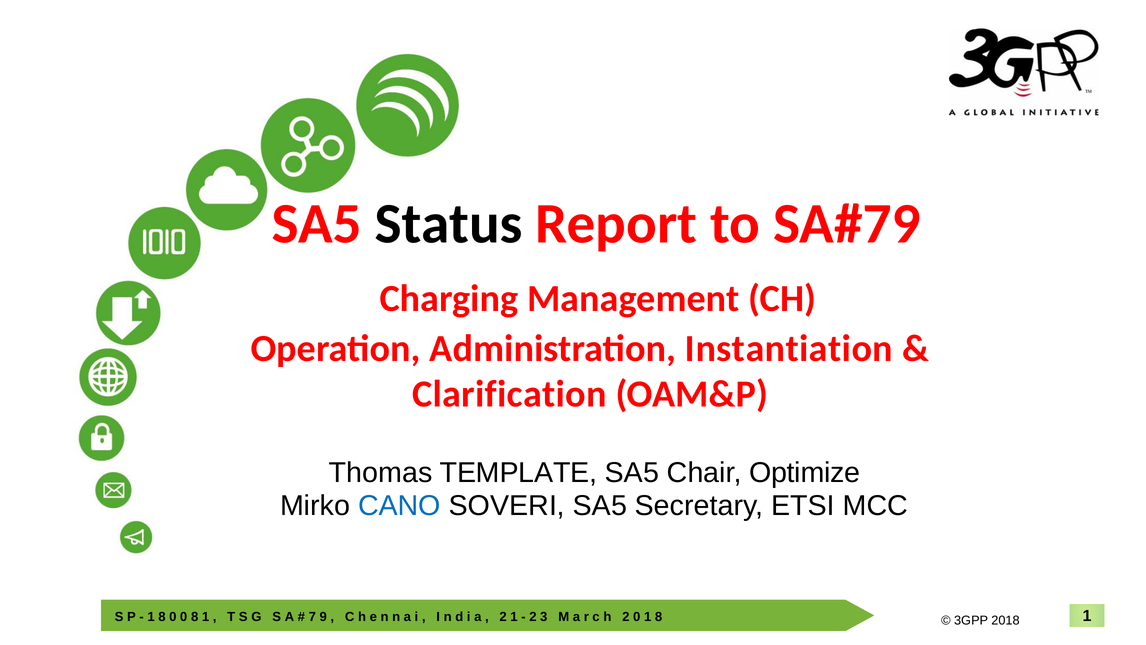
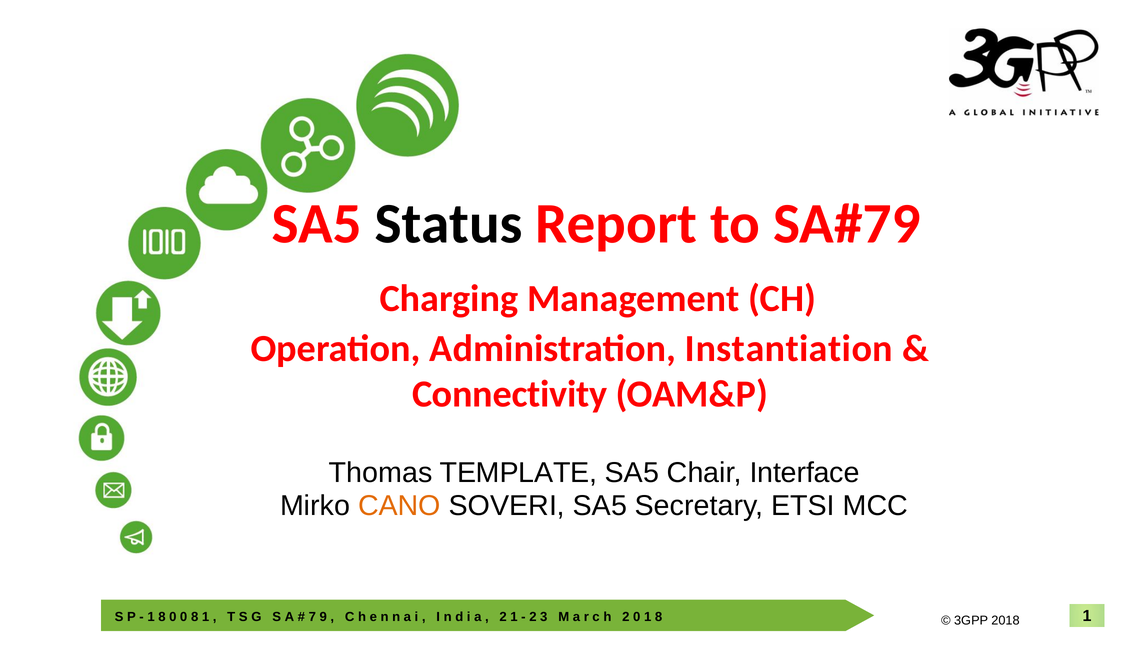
Clarification: Clarification -> Connectivity (510, 394)
Optimize: Optimize -> Interface (805, 473)
CANO colour: blue -> orange (399, 506)
